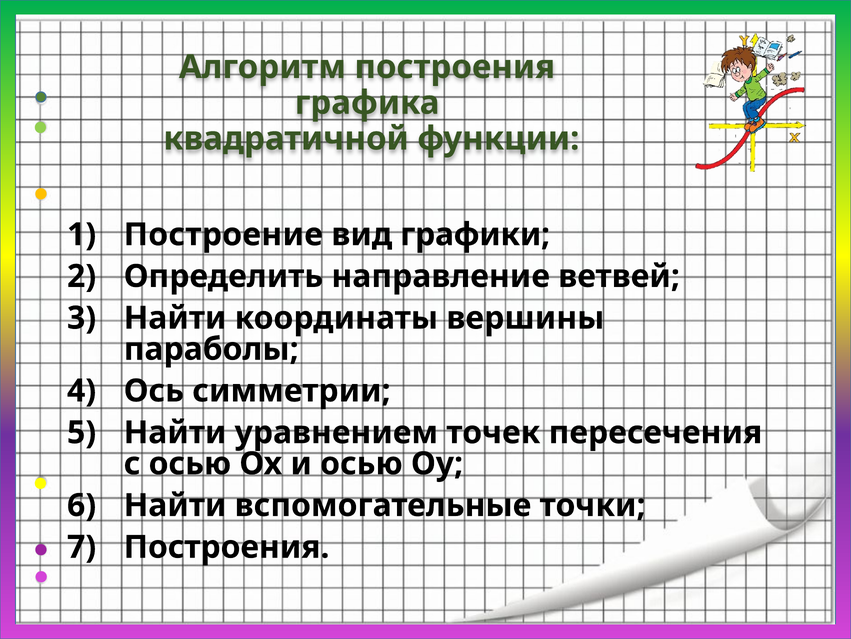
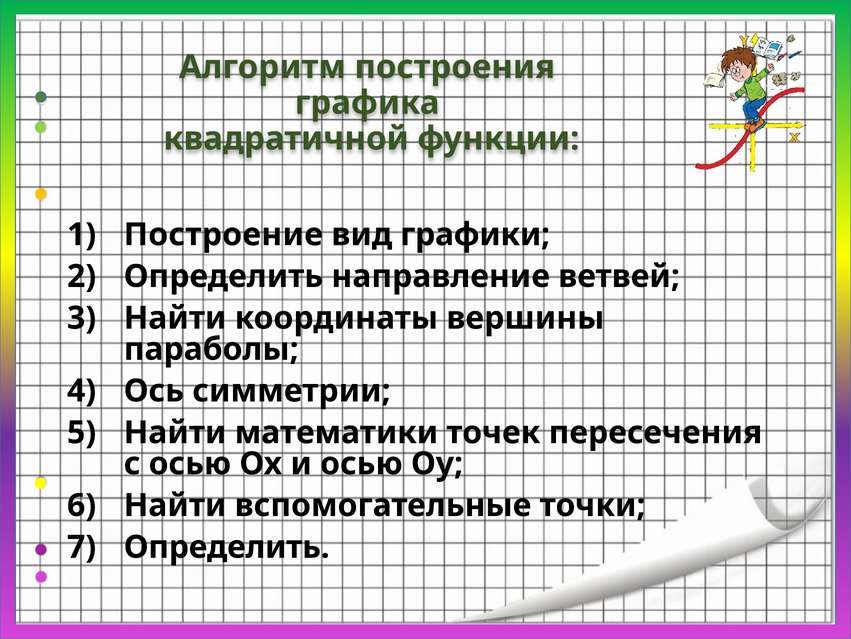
уравнением: уравнением -> математики (336, 432)
Построения: Построения -> Определить (227, 547)
